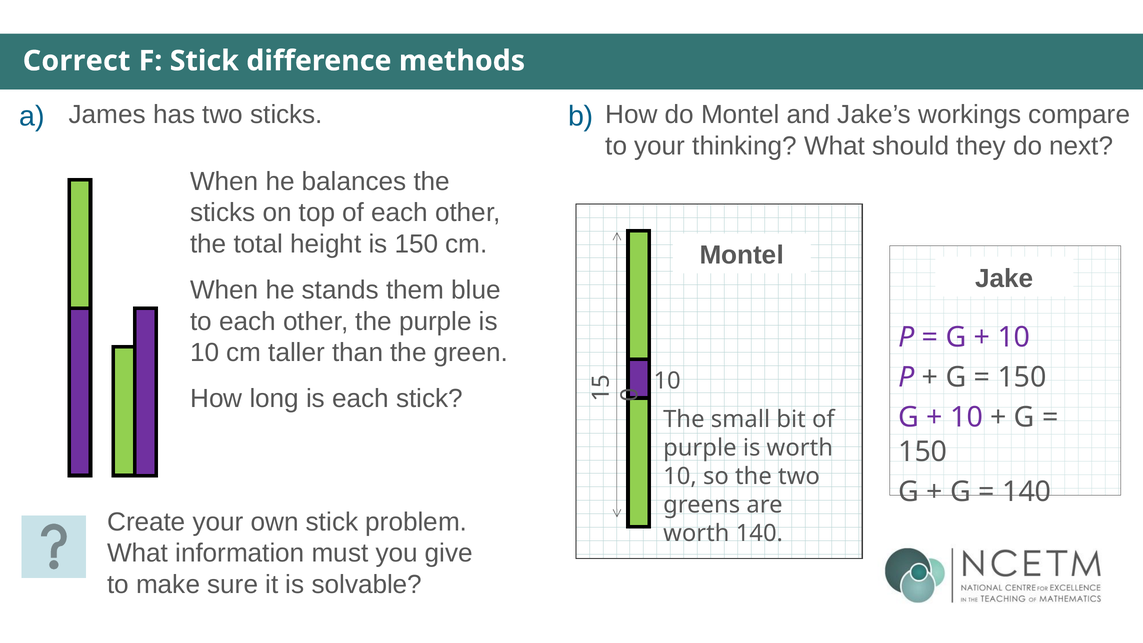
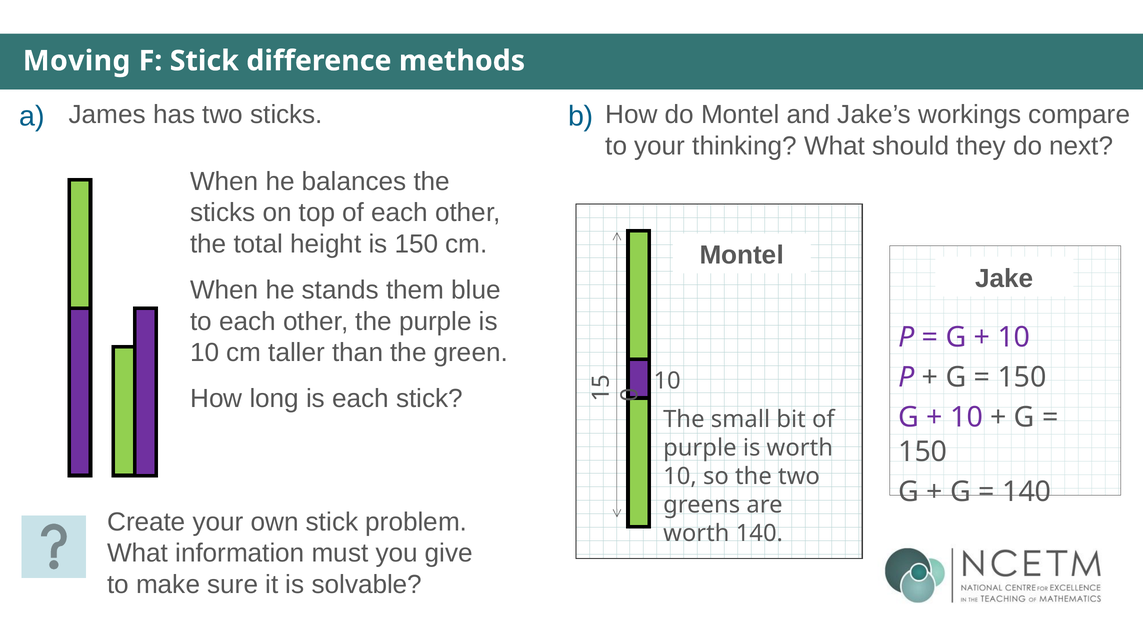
Correct: Correct -> Moving (77, 61)
